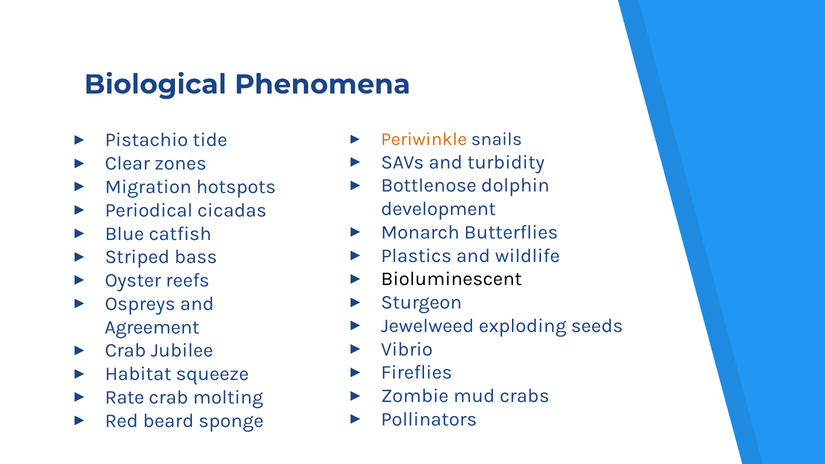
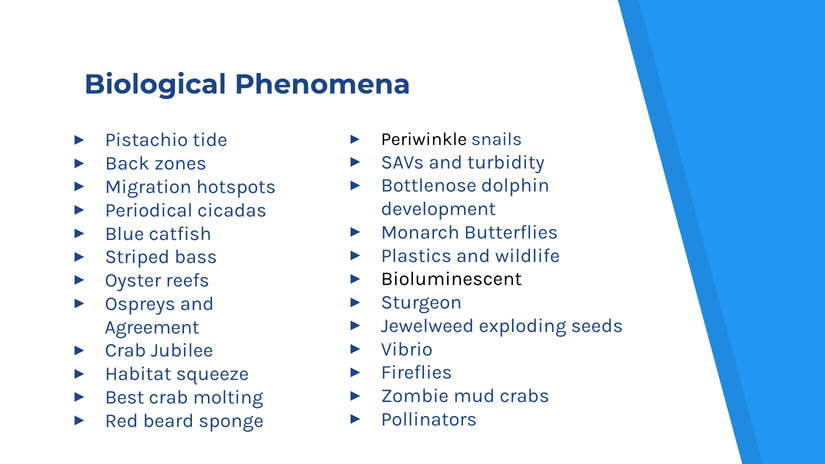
Periwinkle colour: orange -> black (424, 139)
Clear: Clear -> Back (127, 163)
Rate: Rate -> Best (125, 397)
